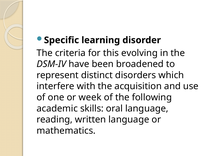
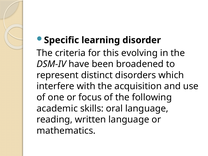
week: week -> focus (90, 97)
